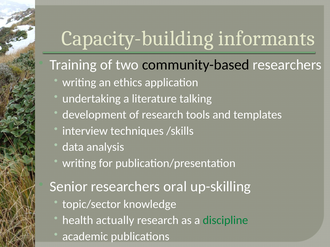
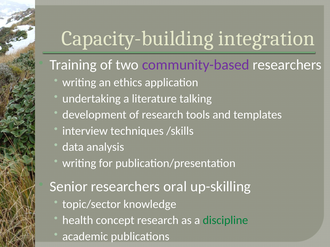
informants: informants -> integration (266, 39)
community-based colour: black -> purple (196, 65)
actually: actually -> concept (115, 221)
